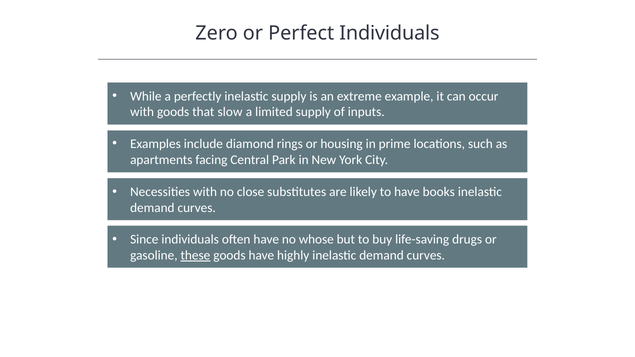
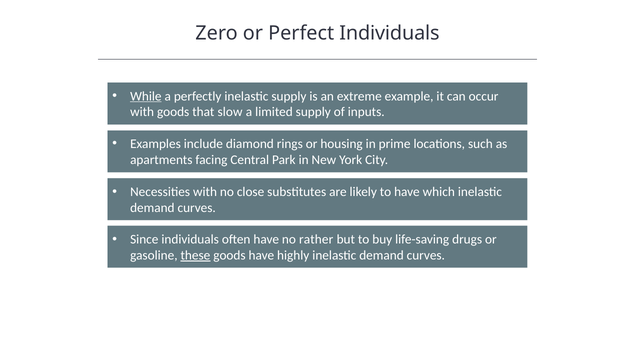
While underline: none -> present (146, 96)
books: books -> which (439, 192)
whose: whose -> rather (316, 240)
